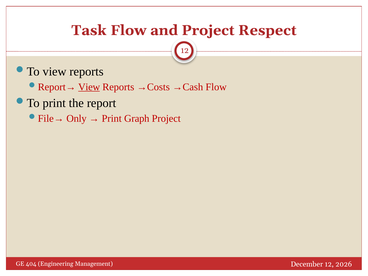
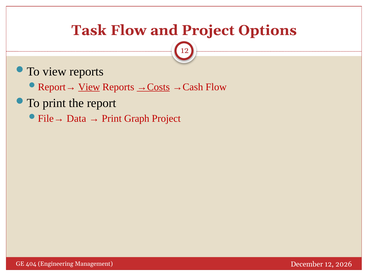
Respect: Respect -> Options (267, 30)
→Costs underline: none -> present (153, 87)
Only: Only -> Data (76, 118)
